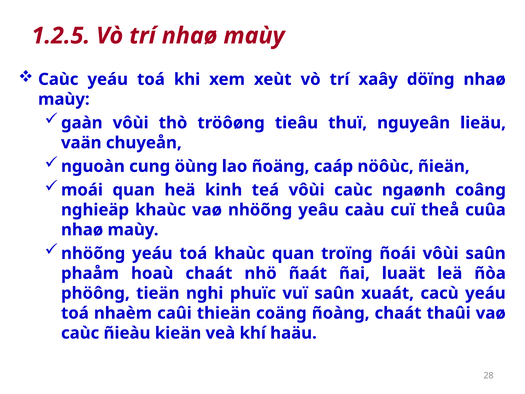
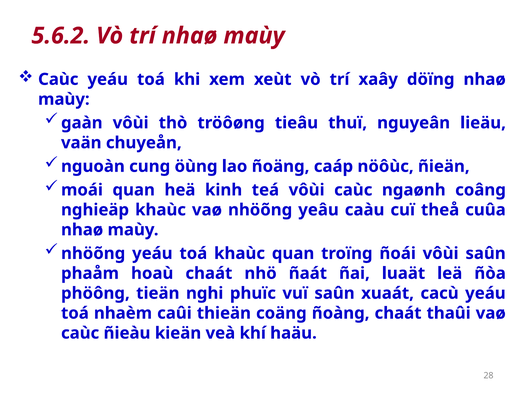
1.2.5: 1.2.5 -> 5.6.2 (61, 36)
